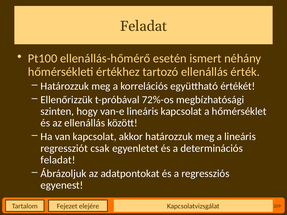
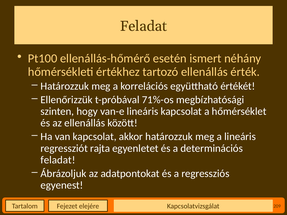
72%-os: 72%-os -> 71%-os (158, 100)
csak: csak -> rajta (100, 148)
